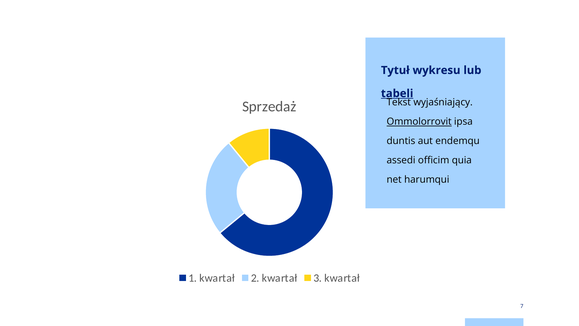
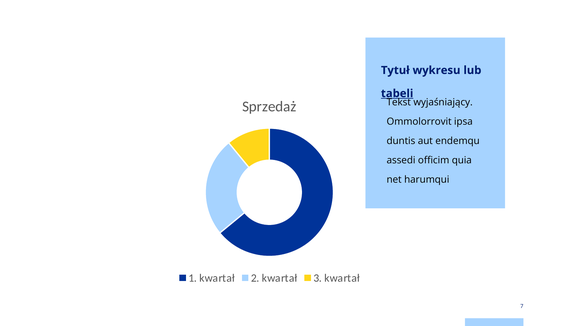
Ommolorrovit underline: present -> none (419, 122)
